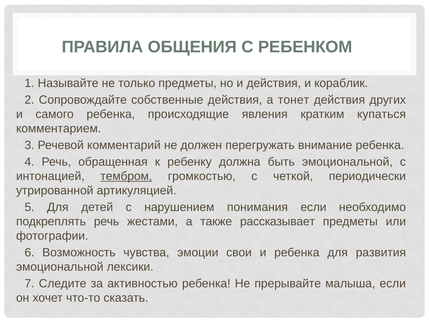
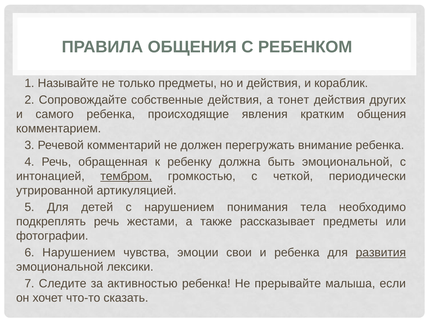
кратким купаться: купаться -> общения (382, 114)
понимания если: если -> тела (313, 207)
6 Возможность: Возможность -> Нарушением (79, 252)
развития underline: none -> present (381, 252)
